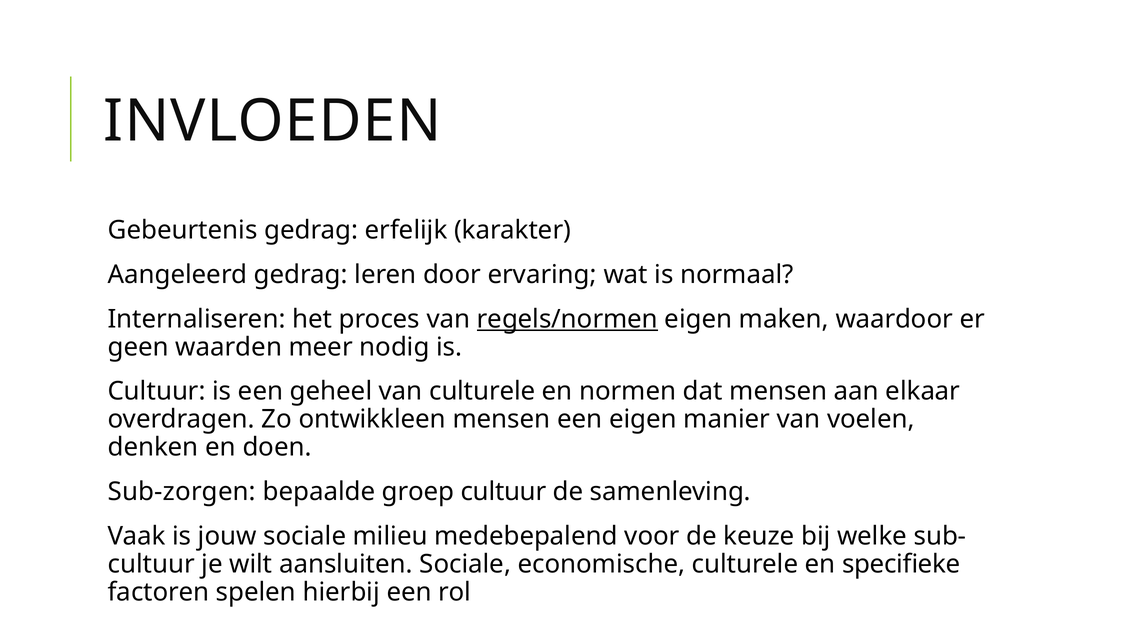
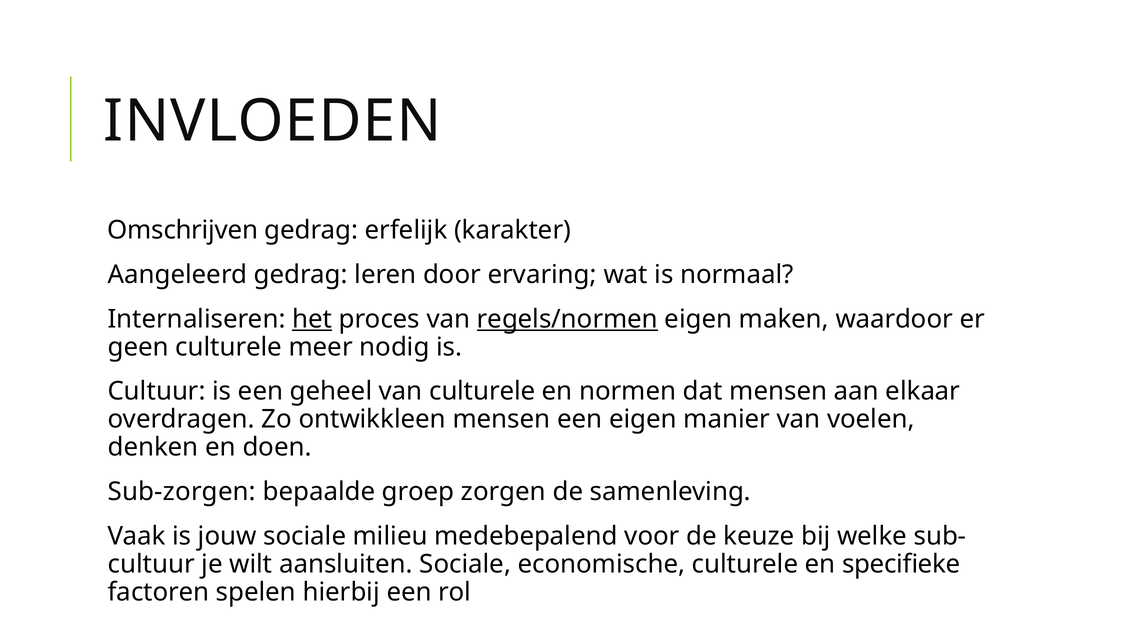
Gebeurtenis: Gebeurtenis -> Omschrijven (183, 230)
het underline: none -> present (312, 319)
geen waarden: waarden -> culturele (229, 347)
groep cultuur: cultuur -> zorgen (503, 492)
